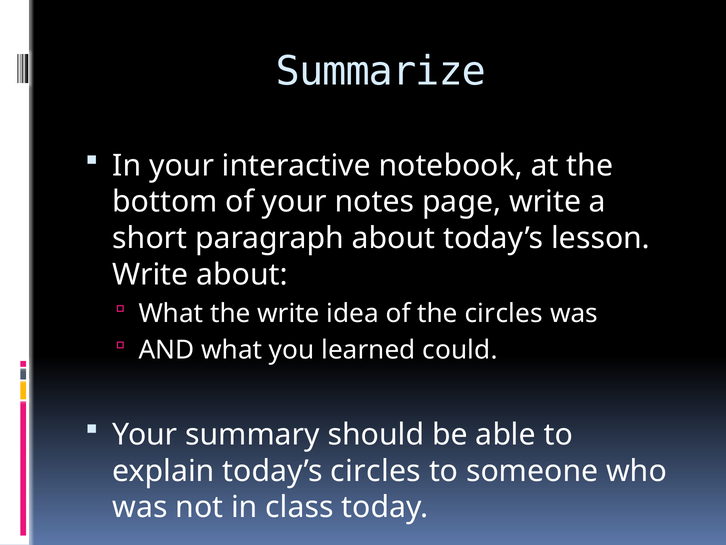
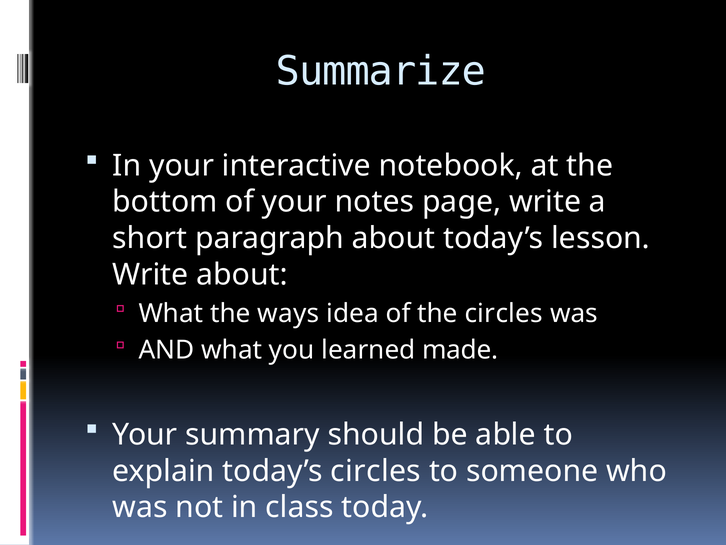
the write: write -> ways (288, 313)
could: could -> made (460, 350)
